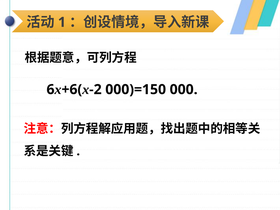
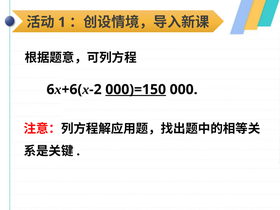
000)=150 underline: none -> present (136, 89)
